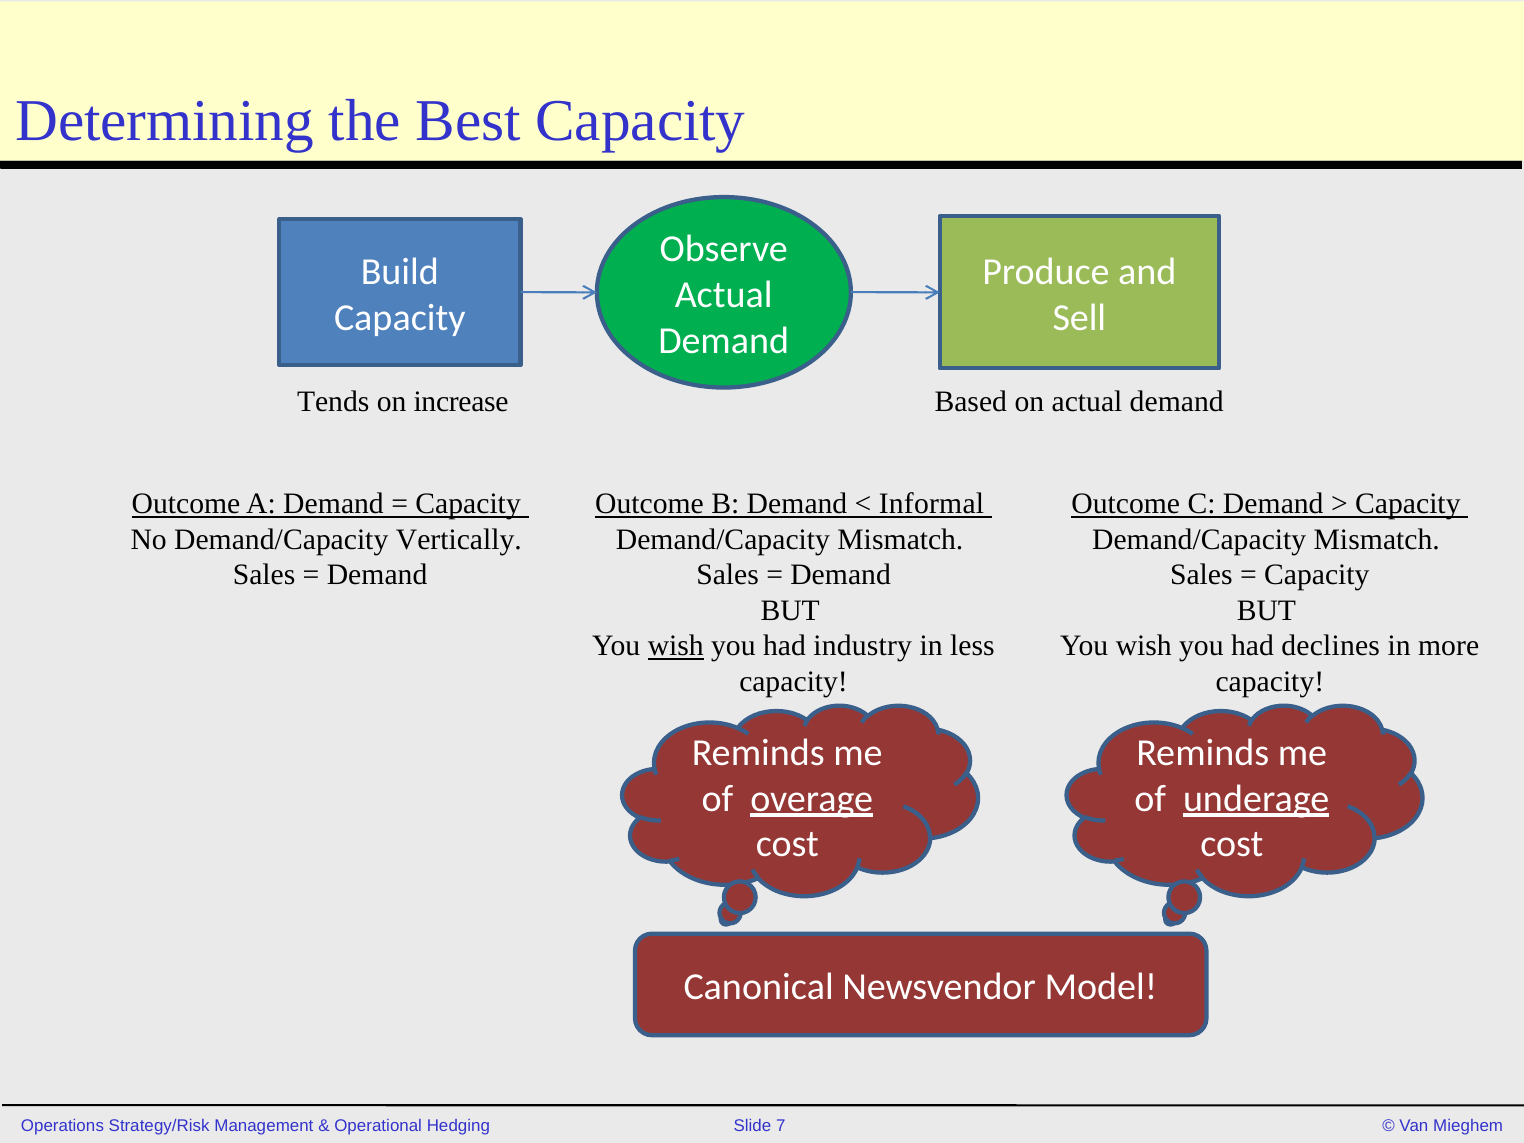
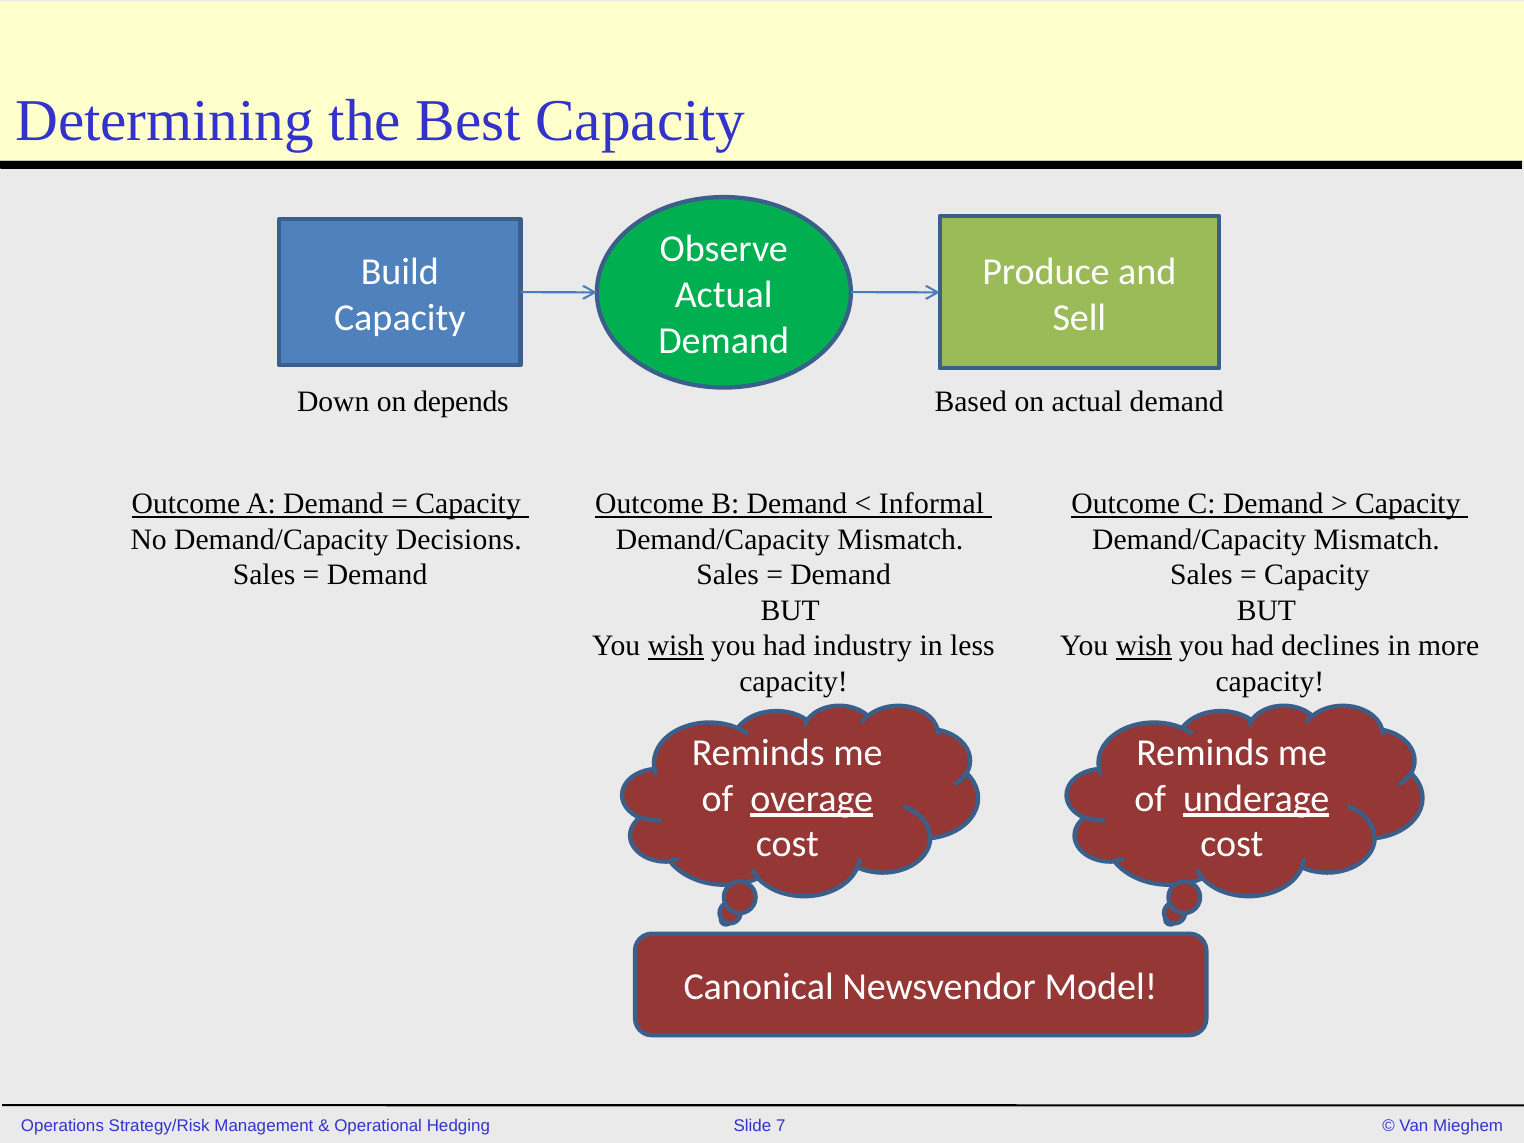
Tends: Tends -> Down (333, 402)
increase: increase -> depends (461, 402)
Vertically: Vertically -> Decisions (459, 539)
wish underline: none -> present (1144, 646)
